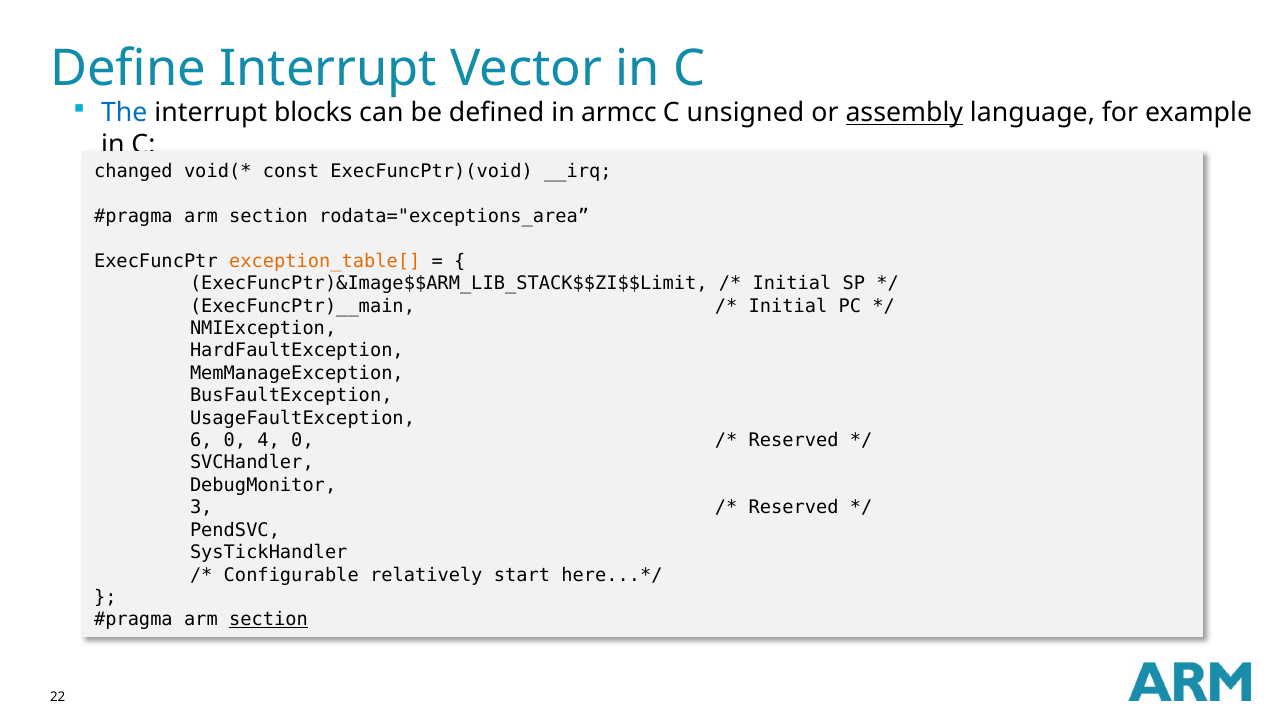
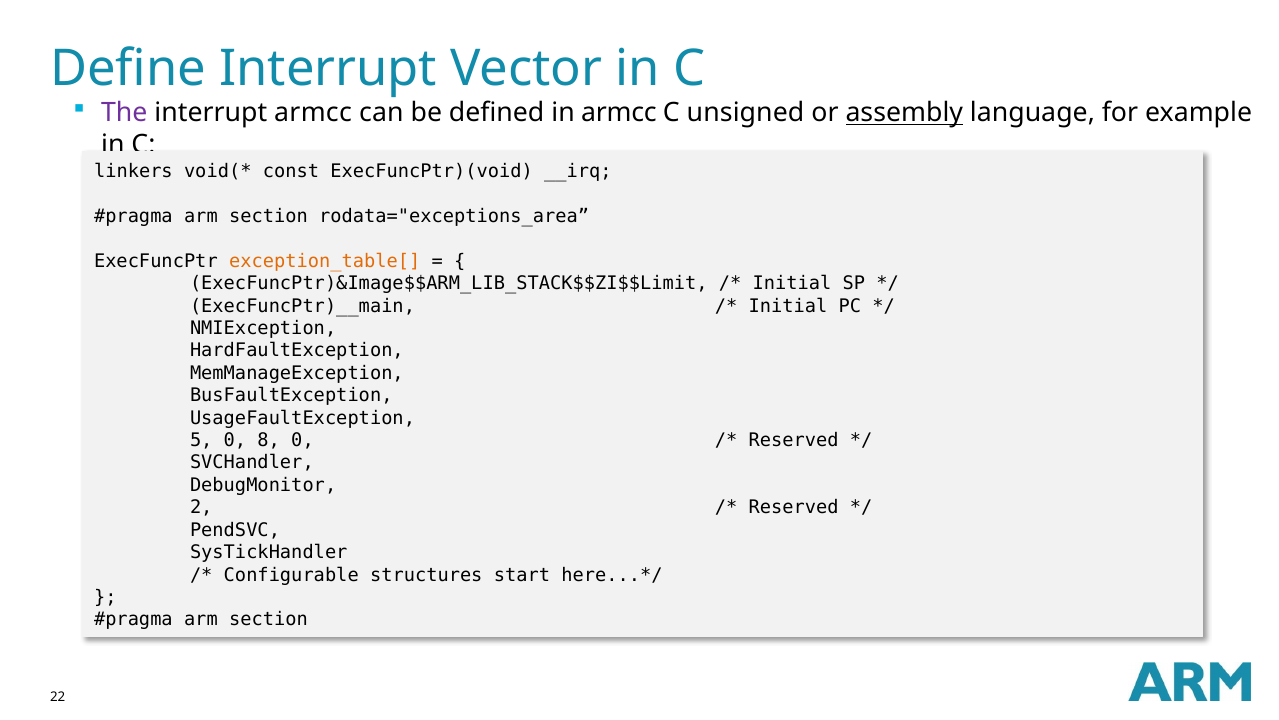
The colour: blue -> purple (124, 113)
interrupt blocks: blocks -> armcc (313, 113)
changed: changed -> linkers (133, 171)
6: 6 -> 5 (201, 440)
4: 4 -> 8 (269, 440)
3: 3 -> 2 (201, 507)
relatively: relatively -> structures (426, 575)
section underline: present -> none (268, 619)
